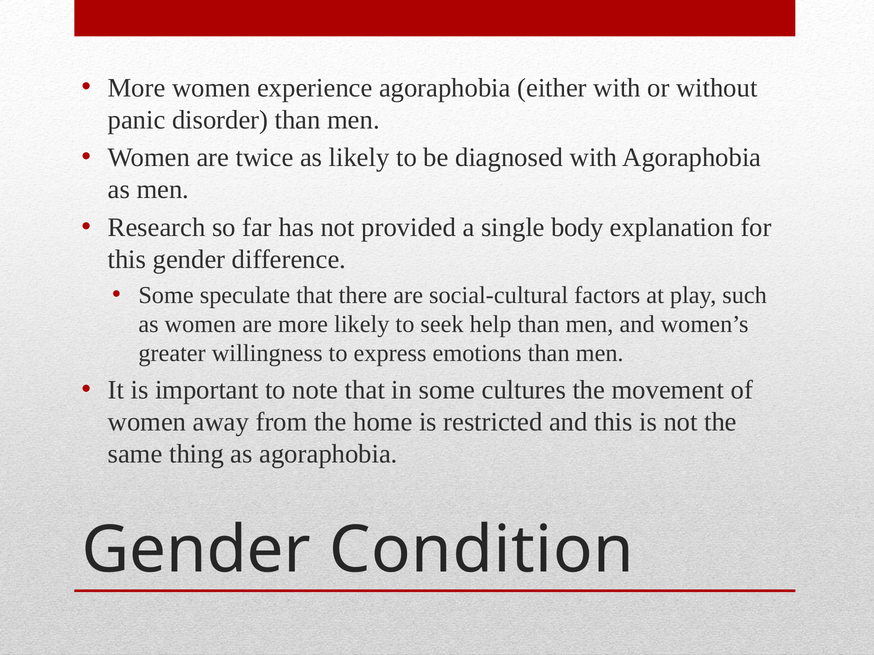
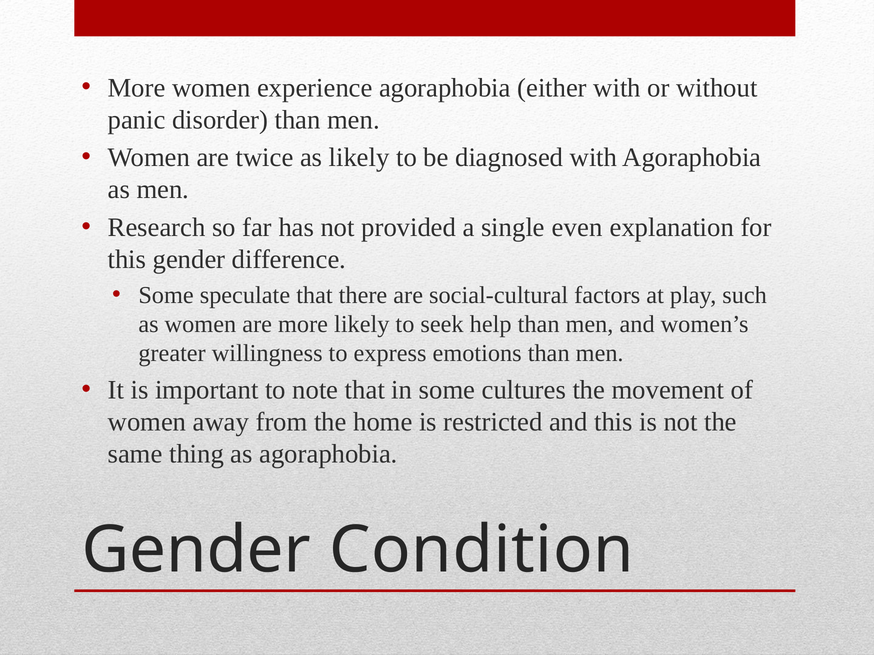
body: body -> even (577, 228)
